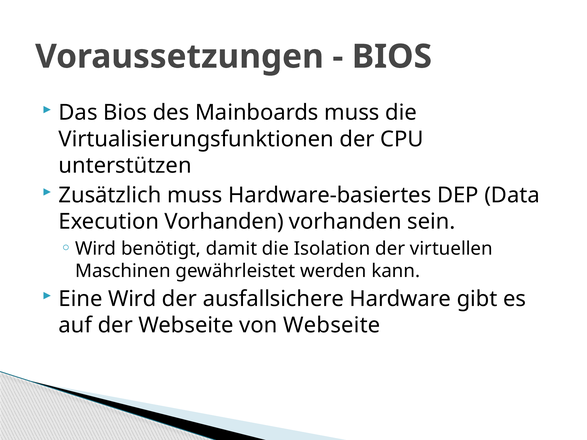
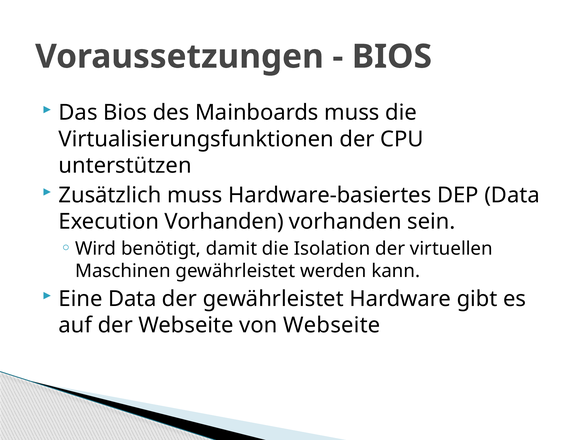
Eine Wird: Wird -> Data (132, 299)
der ausfallsichere: ausfallsichere -> gewährleistet (273, 299)
